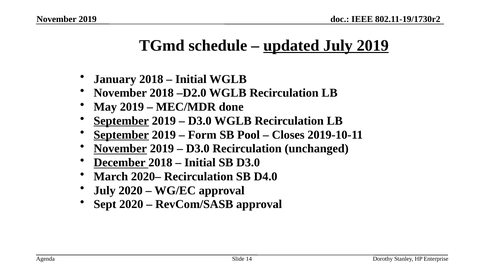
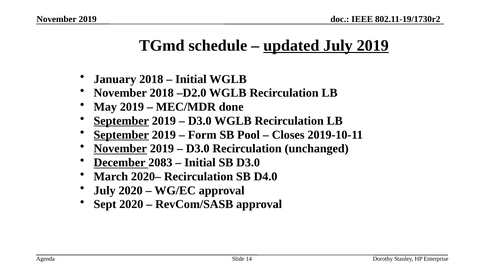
December 2018: 2018 -> 2083 (160, 163)
